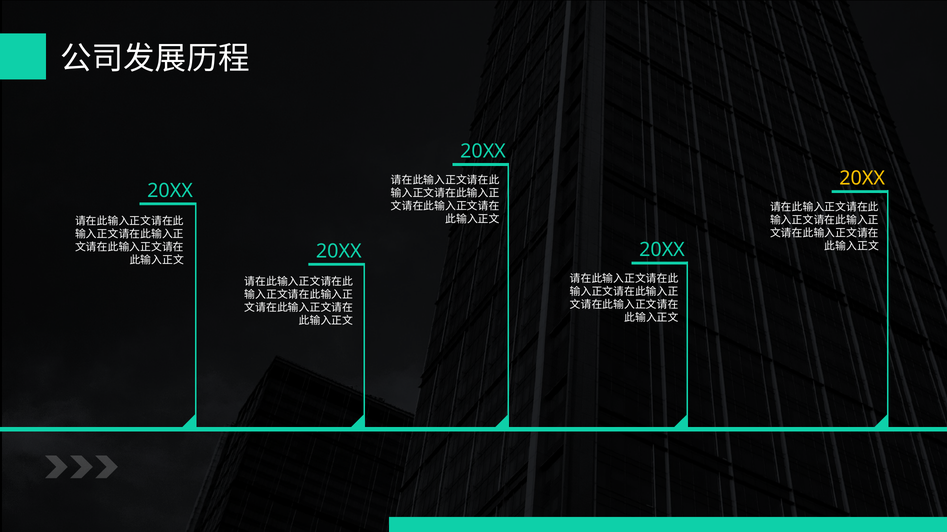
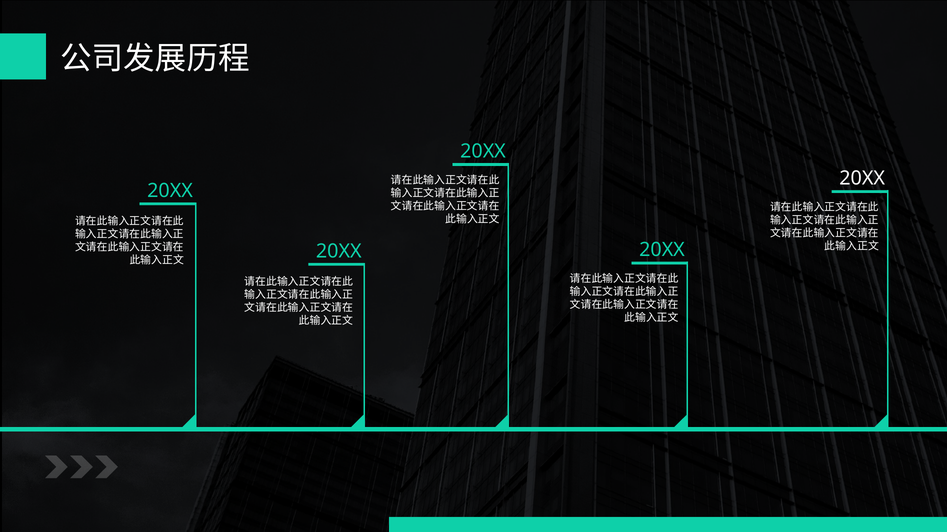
20XX colour: yellow -> white (862, 179)
